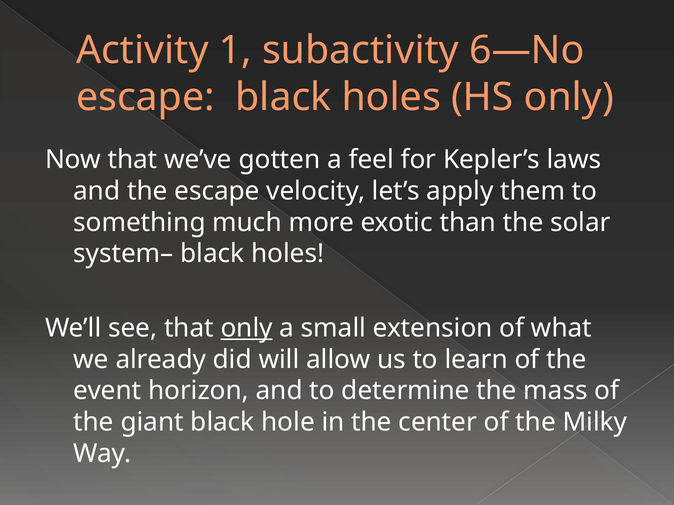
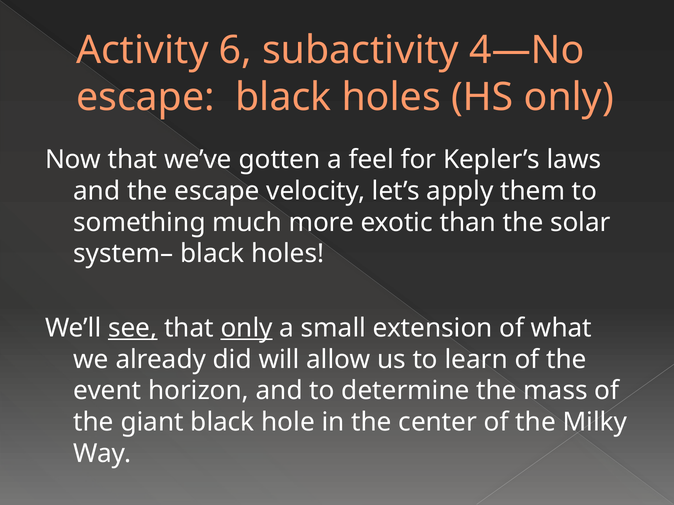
1: 1 -> 6 (235, 50)
6—No: 6—No -> 4—No (527, 50)
see underline: none -> present (133, 328)
